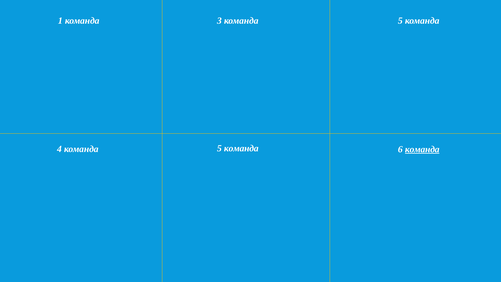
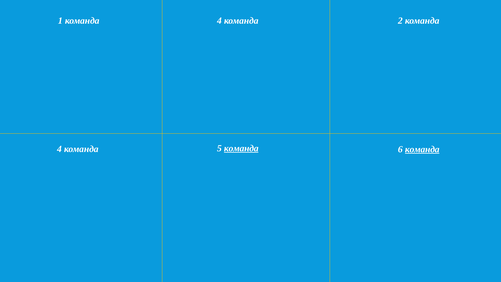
1 команда 3: 3 -> 4 (219, 21)
5: 5 -> 2 (400, 21)
команда underline: none -> present (241, 148)
